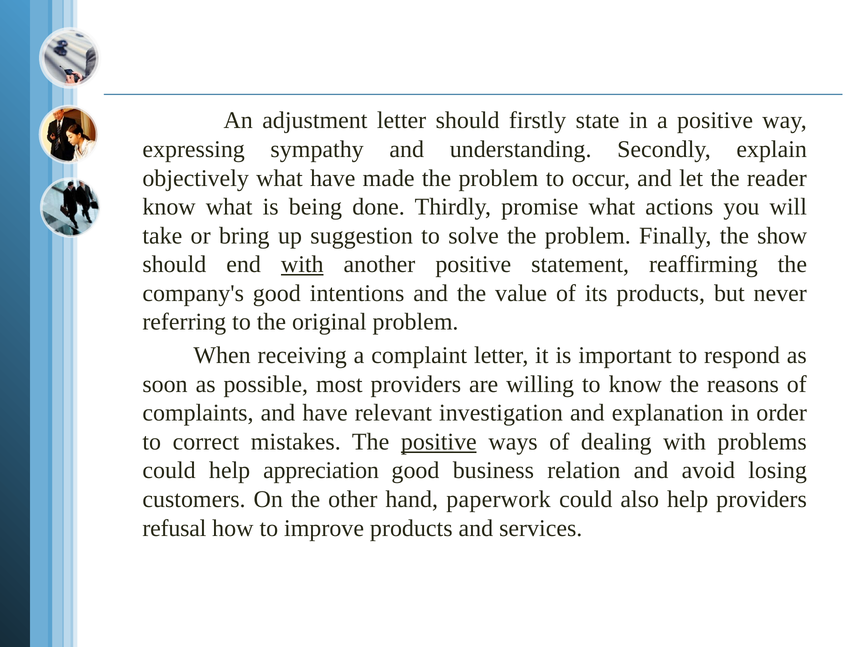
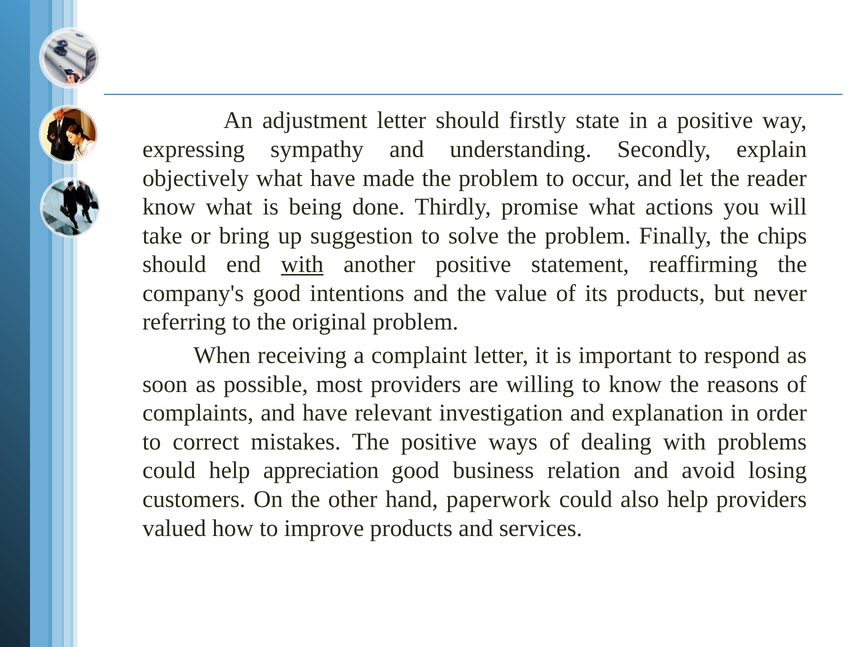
show: show -> chips (782, 235)
positive underline: present -> none (439, 441)
refusal: refusal -> valued (174, 528)
